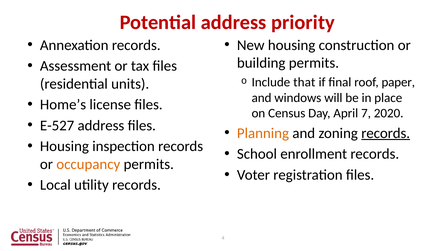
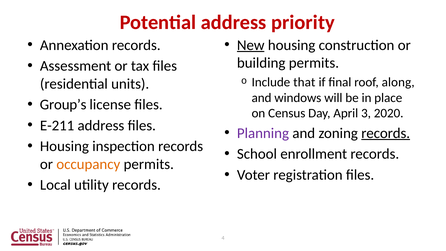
New underline: none -> present (251, 45)
paper: paper -> along (398, 82)
Home’s: Home’s -> Group’s (63, 105)
7: 7 -> 3 (366, 113)
E-527: E-527 -> E-211 (57, 125)
Planning colour: orange -> purple (263, 133)
